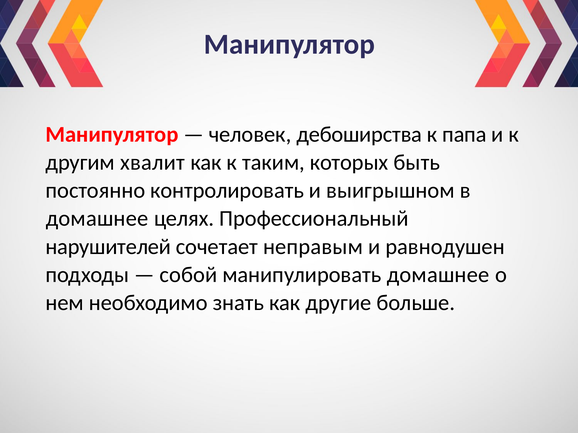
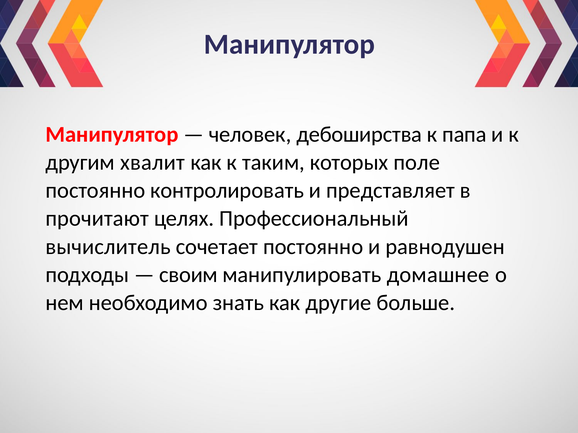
быть: быть -> поле (417, 163)
выигрышном: выигрышном -> представляет (391, 191)
домашнее: домашнее -> прочитают (97, 219)
нарушителей: нарушителей -> вычислитель (108, 247)
сочетает неправым: неправым -> постоянно (313, 247)
собой: собой -> своим (189, 275)
